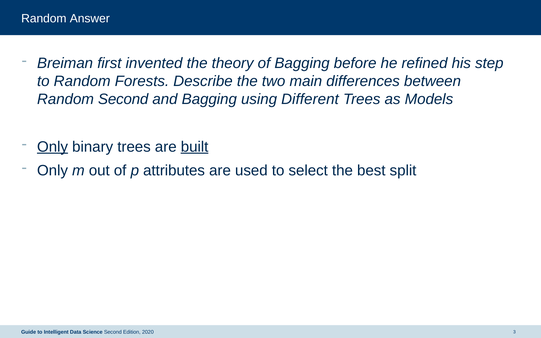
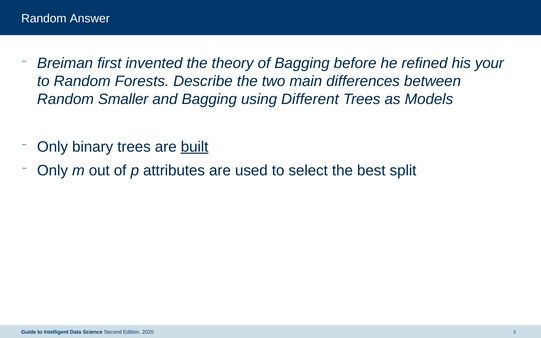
step: step -> your (489, 63)
Random Second: Second -> Smaller (123, 99)
Only underline: present -> none (53, 147)
